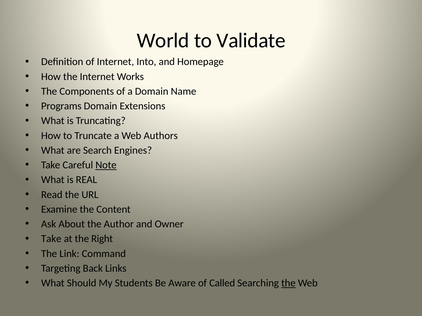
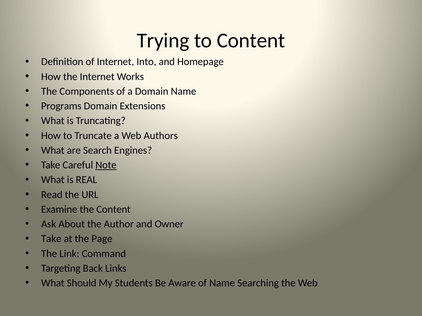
World: World -> Trying (163, 41)
to Validate: Validate -> Content (251, 41)
Right: Right -> Page (102, 239)
of Called: Called -> Name (222, 283)
the underline: present -> none (288, 283)
